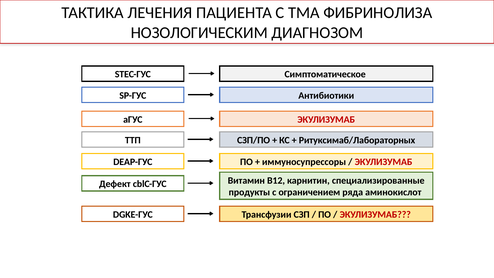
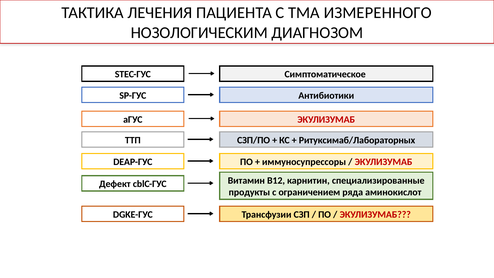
ФИБРИНОЛИЗА: ФИБРИНОЛИЗА -> ИЗМЕРЕННОГО (378, 13)
